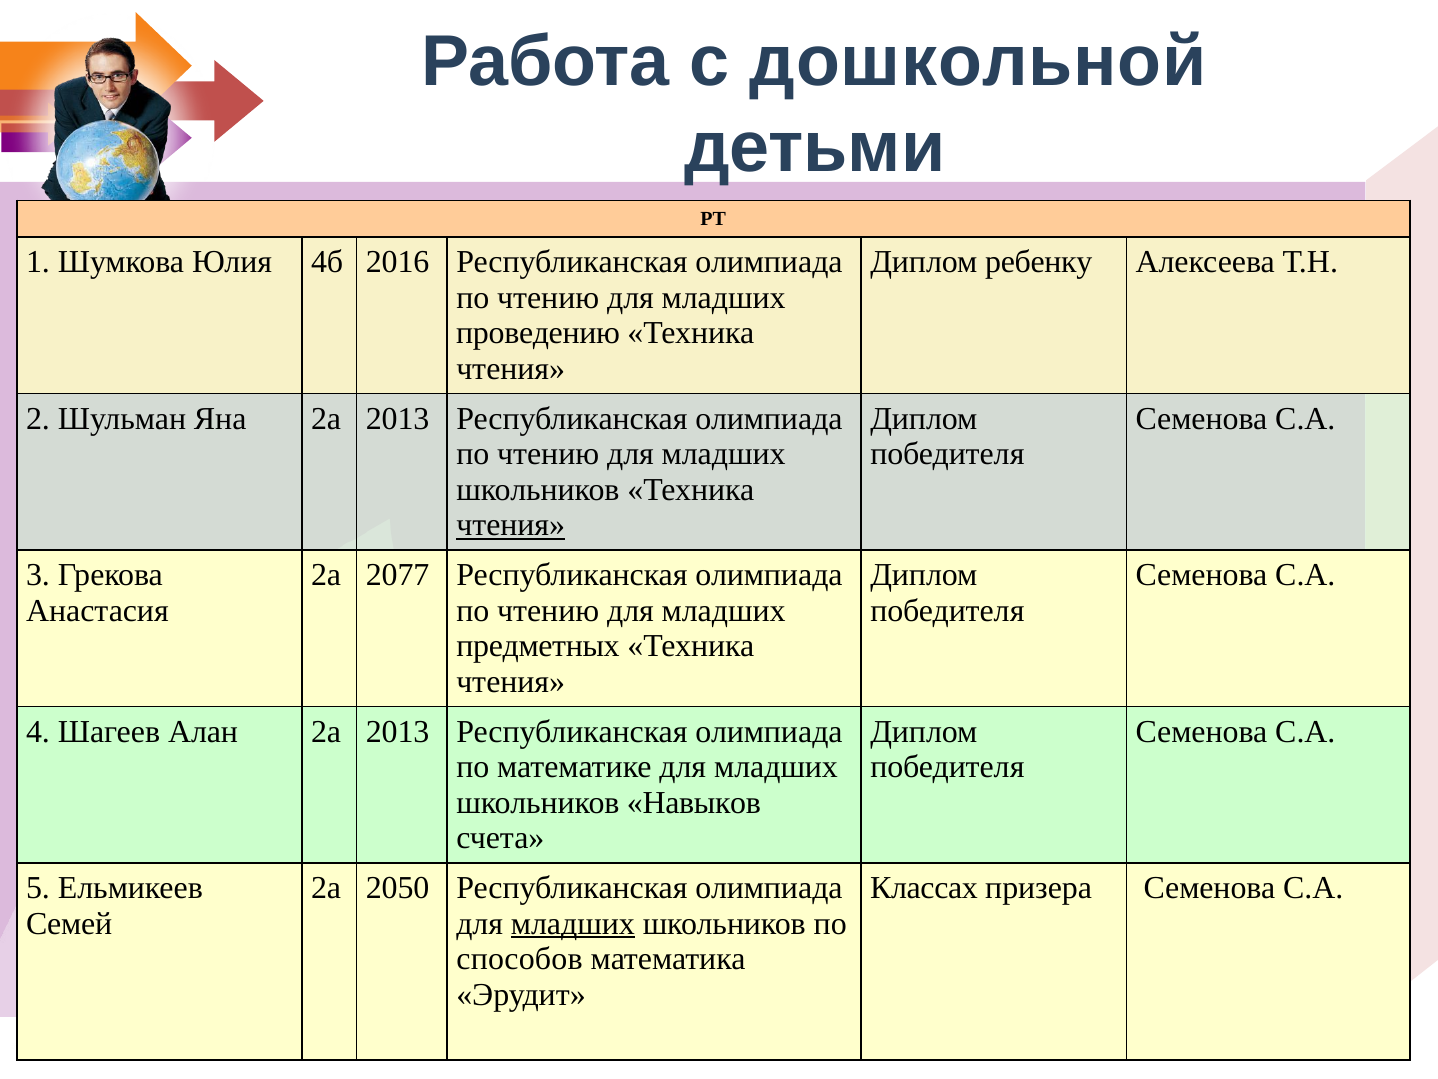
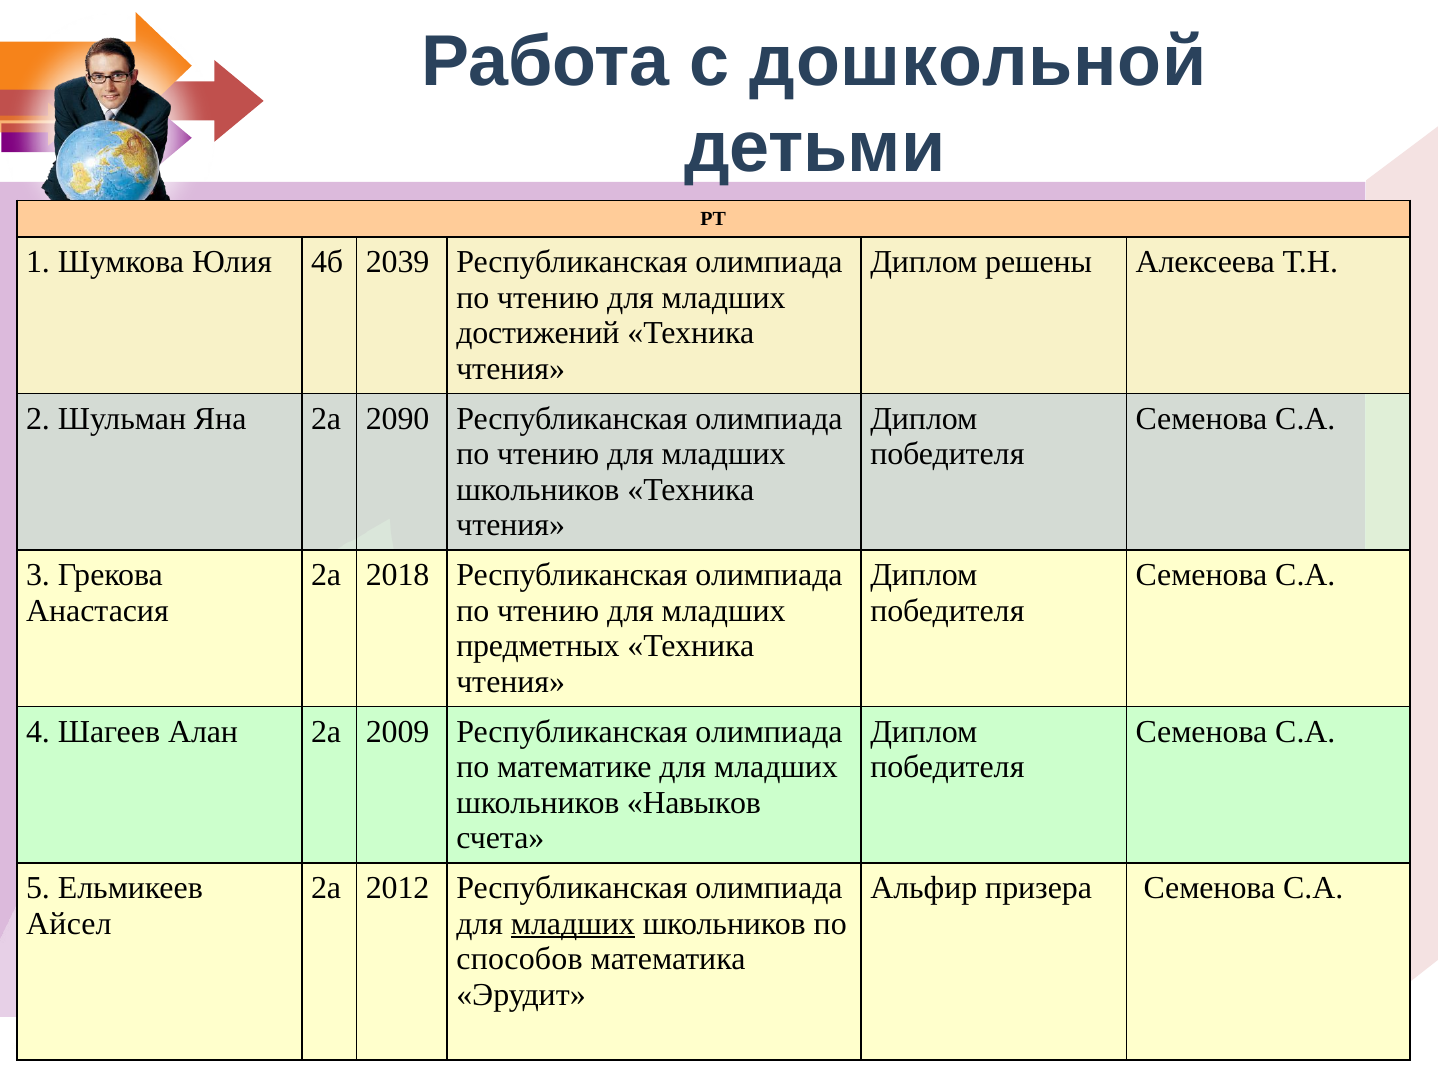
2016: 2016 -> 2039 (398, 262)
ребенку: ребенку -> решены (1039, 262)
проведению: проведению -> достижений (538, 333)
Яна 2а 2013: 2013 -> 2090 (398, 418)
чтения underline: present -> none (511, 525)
2077: 2077 -> 2018 (398, 575)
Алан 2а 2013: 2013 -> 2009 (398, 731)
2050: 2050 -> 2012 (398, 888)
Классах: Классах -> Альфир (924, 888)
Семей: Семей -> Айсел (69, 923)
